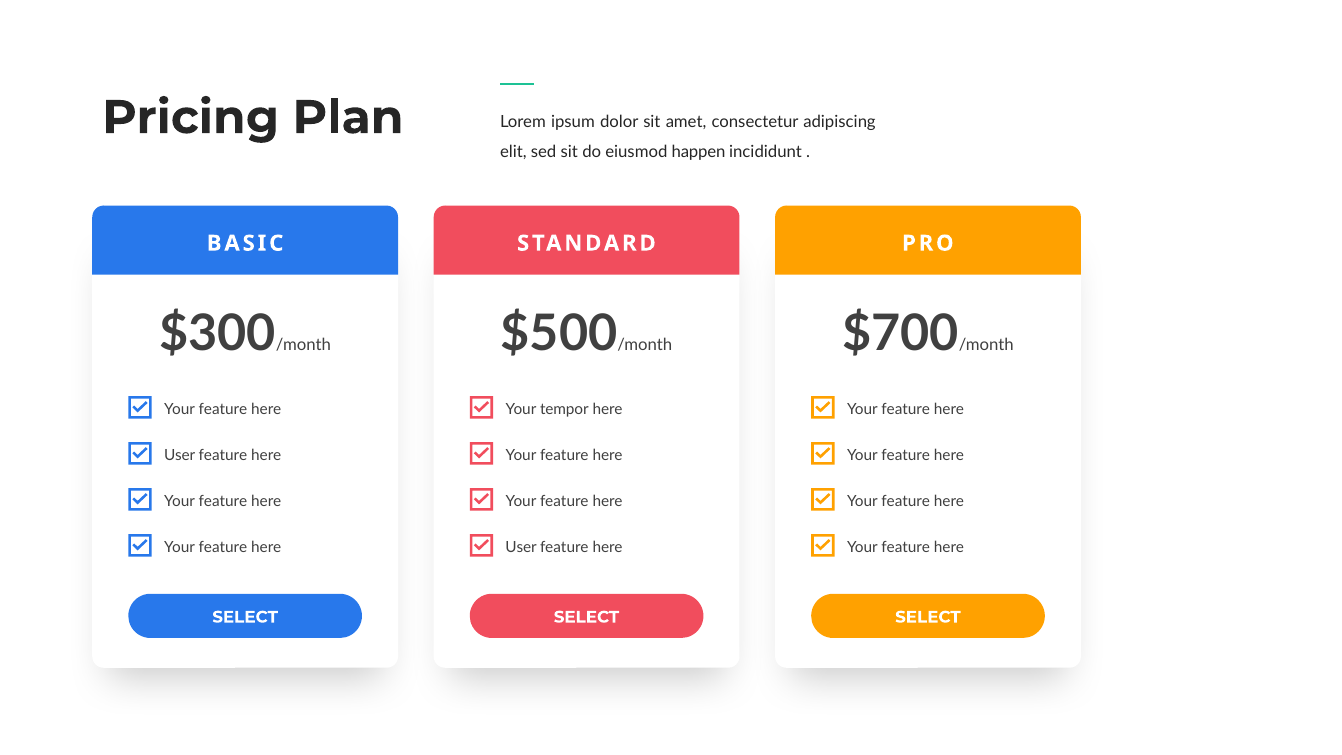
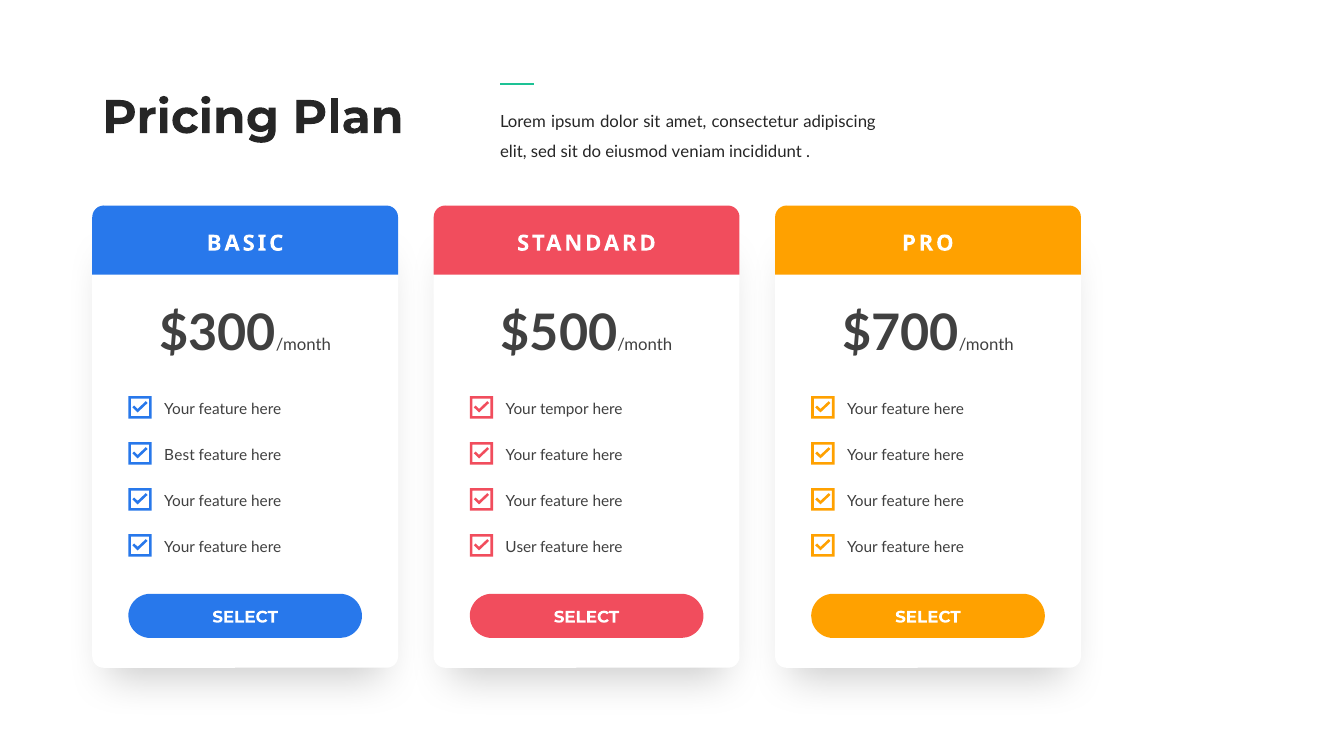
happen: happen -> veniam (698, 152)
User: User -> Best (180, 455)
